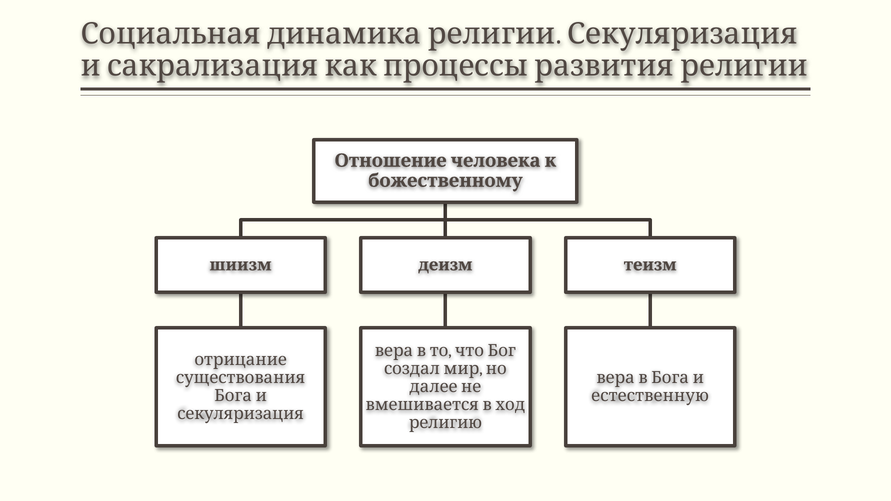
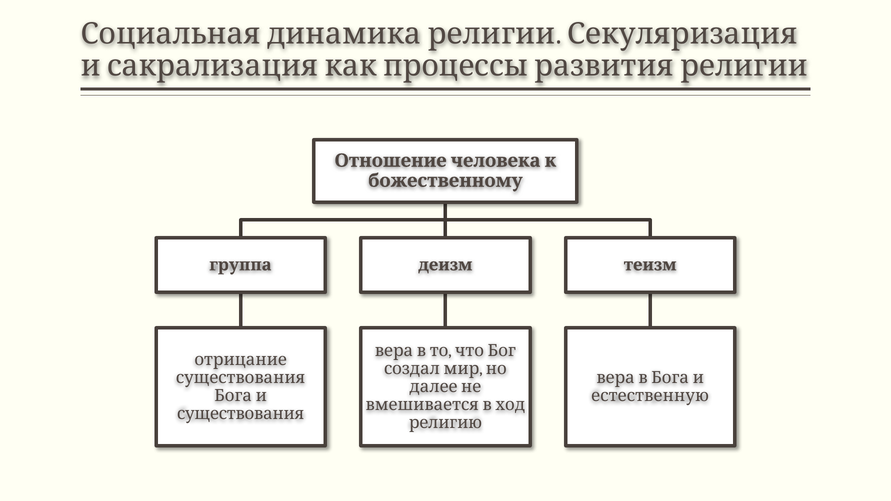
шиизм: шиизм -> группа (241, 265)
секуляризация: секуляризация -> существования (241, 414)
